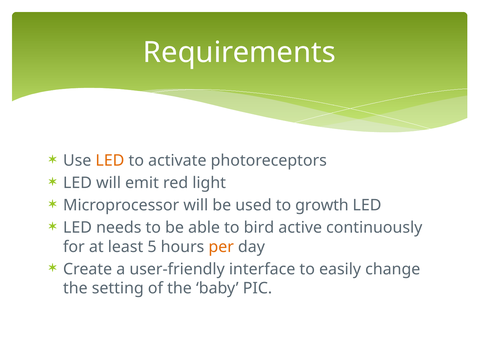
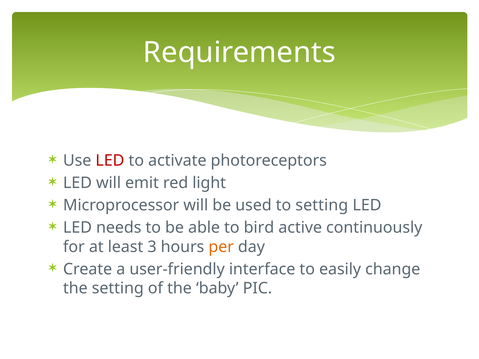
LED colour: orange -> red (110, 161)
to growth: growth -> setting (322, 205)
5: 5 -> 3 (152, 247)
